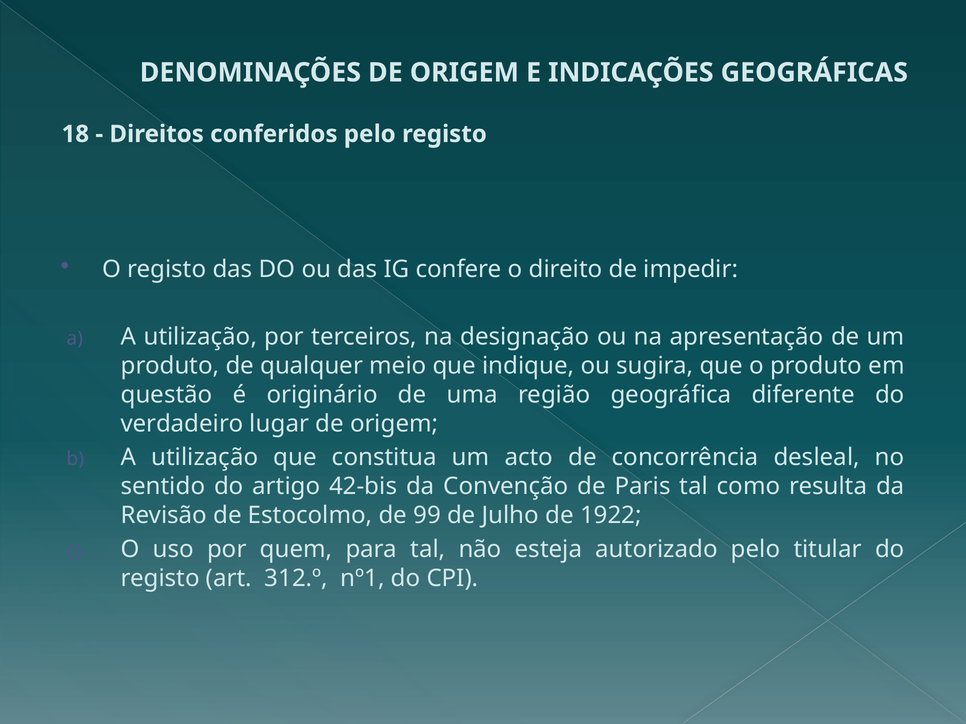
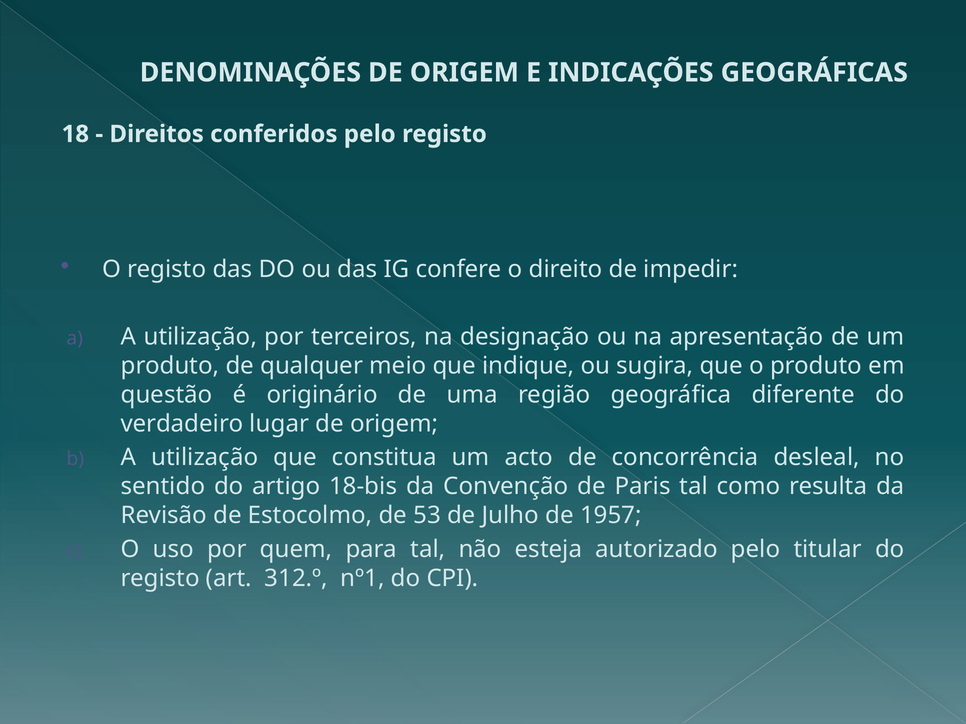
42-bis: 42-bis -> 18-bis (363, 487)
99: 99 -> 53 (427, 516)
1922: 1922 -> 1957 (611, 516)
